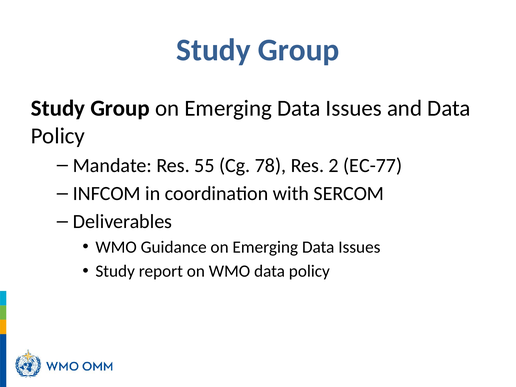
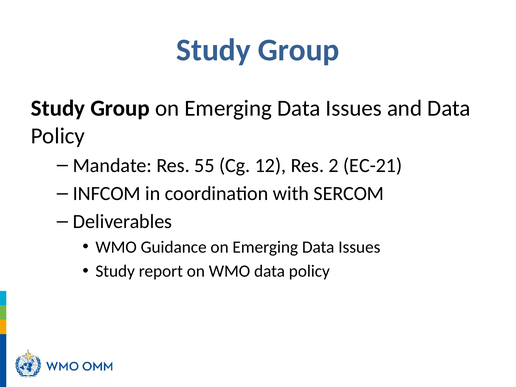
78: 78 -> 12 (271, 165)
EC-77: EC-77 -> EC-21 (373, 165)
